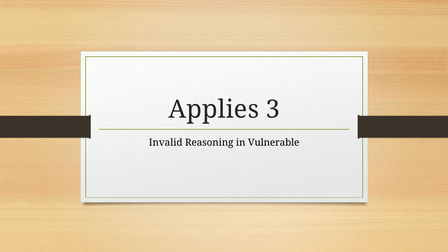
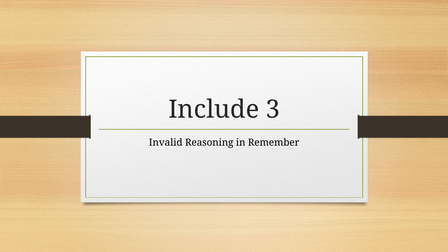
Applies: Applies -> Include (214, 109)
Vulnerable: Vulnerable -> Remember (274, 143)
